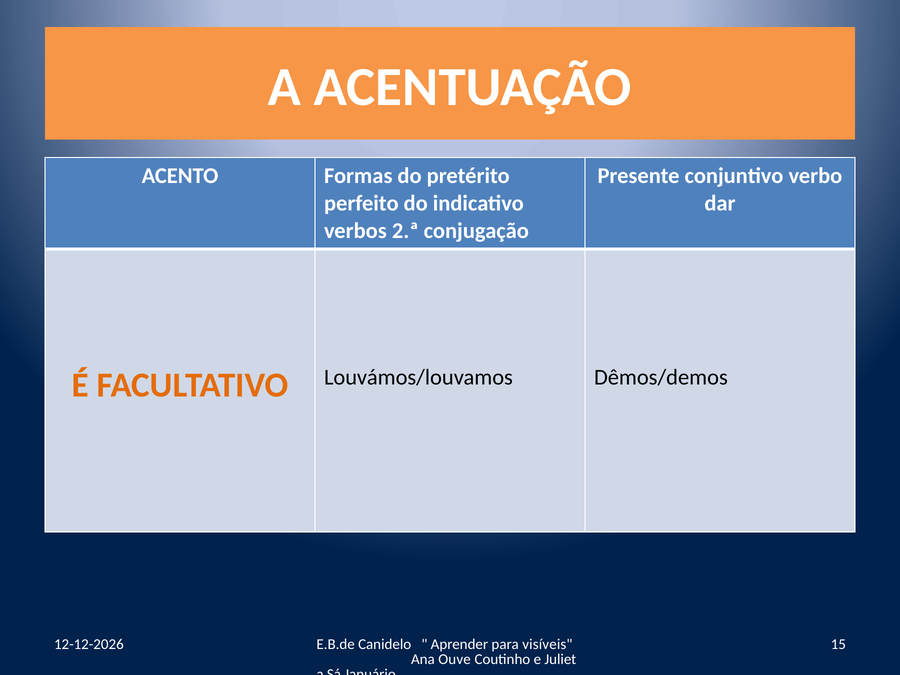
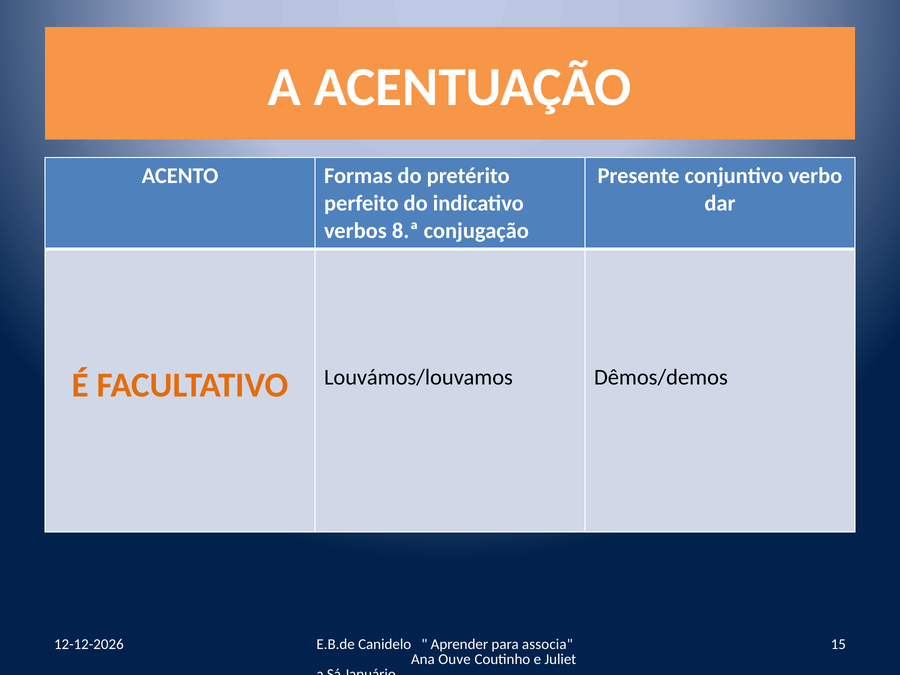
2.ª: 2.ª -> 8.ª (405, 231)
visíveis: visíveis -> associa (547, 644)
